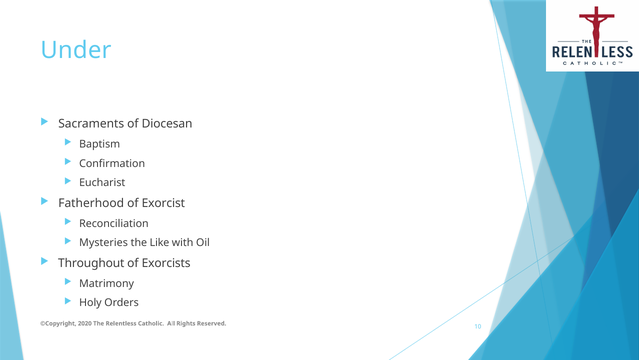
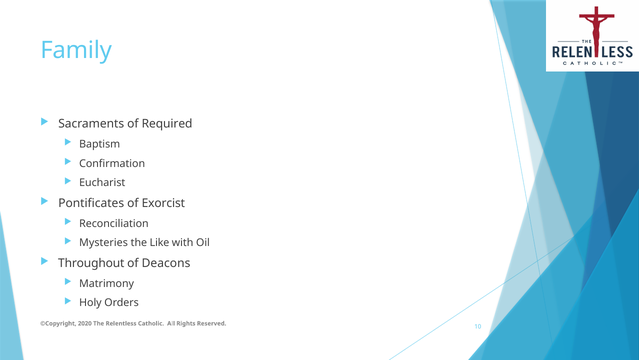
Under: Under -> Family (76, 50)
Diocesan: Diocesan -> Required (167, 124)
Fatherhood: Fatherhood -> Pontificates (91, 203)
Exorcists: Exorcists -> Deacons (166, 263)
